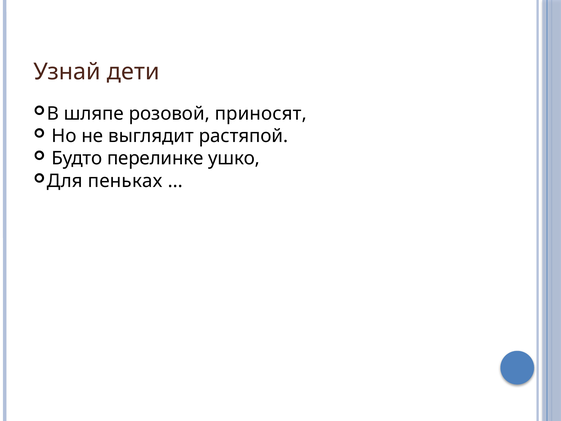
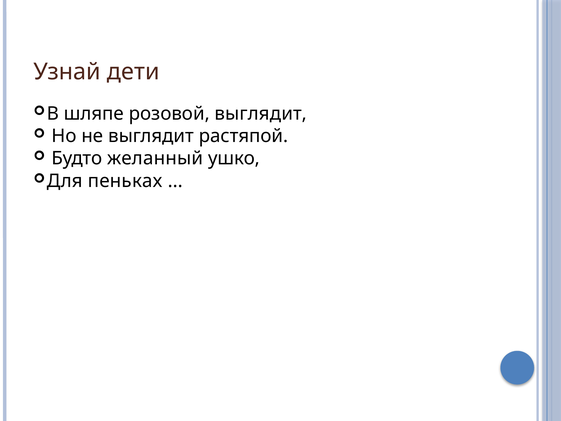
розовой приносят: приносят -> выглядит (261, 113)
перелинке: перелинке -> желанный (155, 158)
